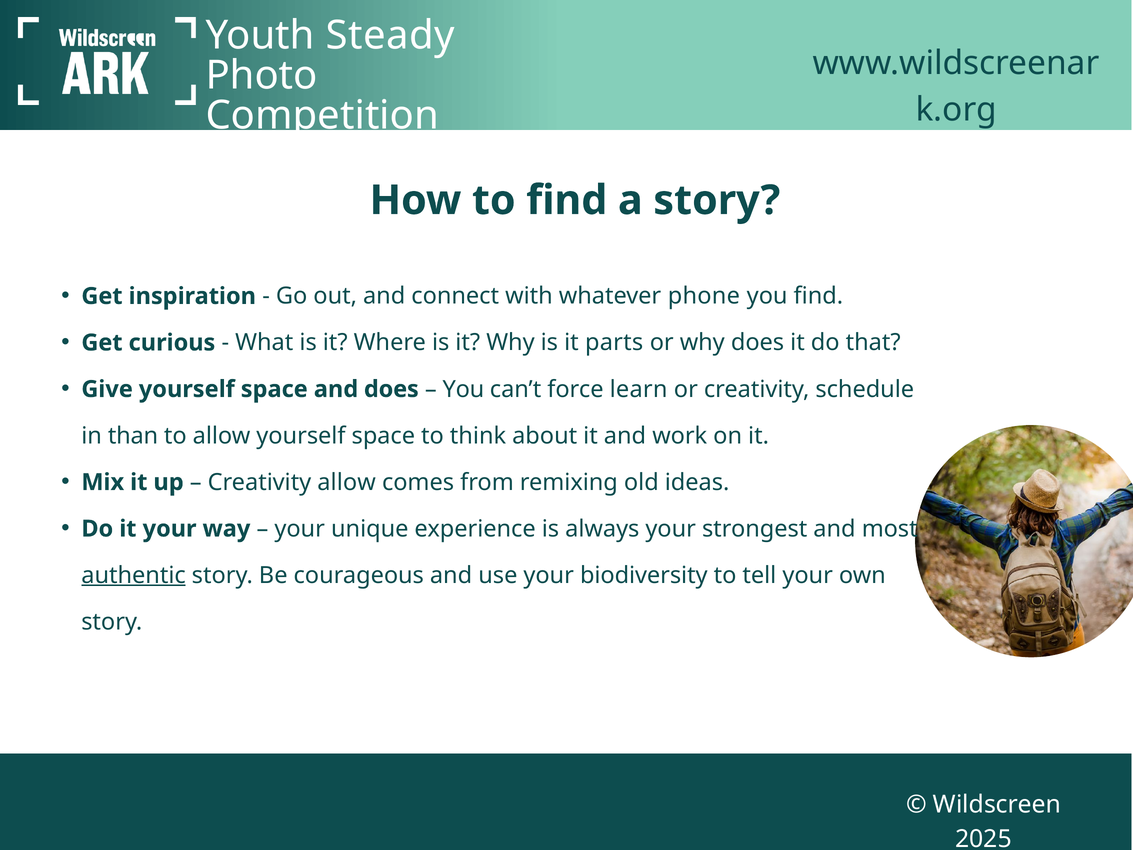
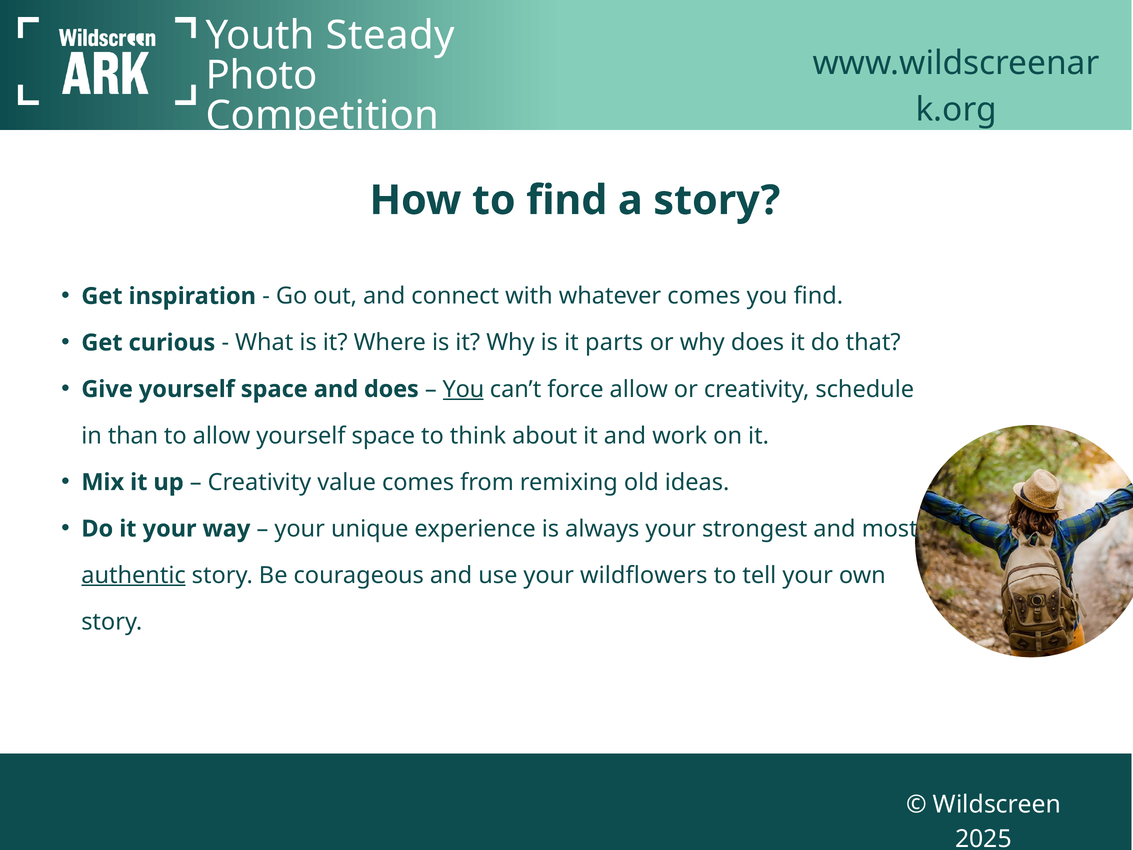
whatever phone: phone -> comes (704, 296)
You underline: none -> present (463, 389)
force learn: learn -> allow (639, 389)
Creativity allow: allow -> value (347, 482)
biodiversity: biodiversity -> wildflowers (644, 575)
